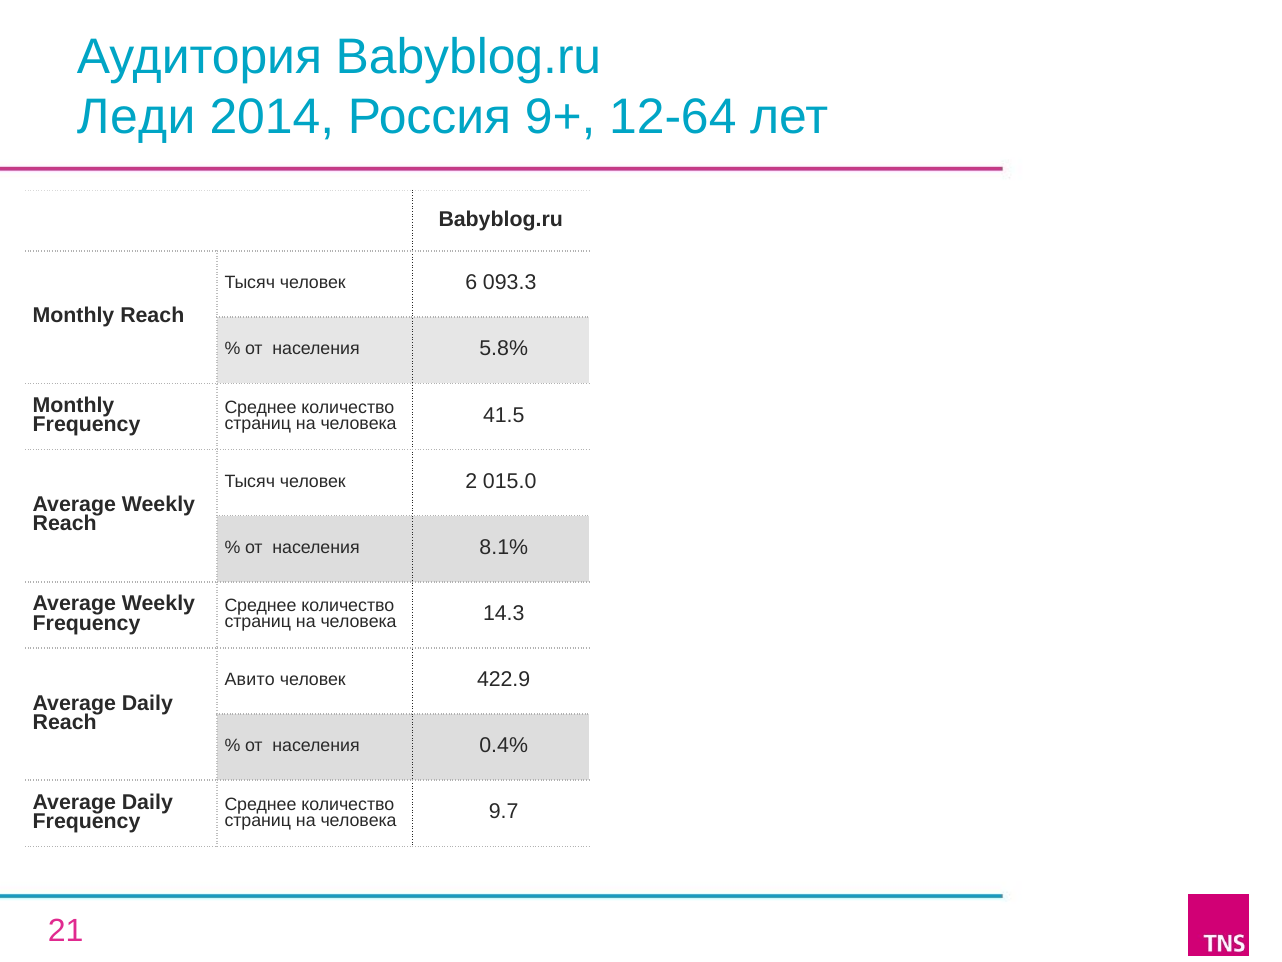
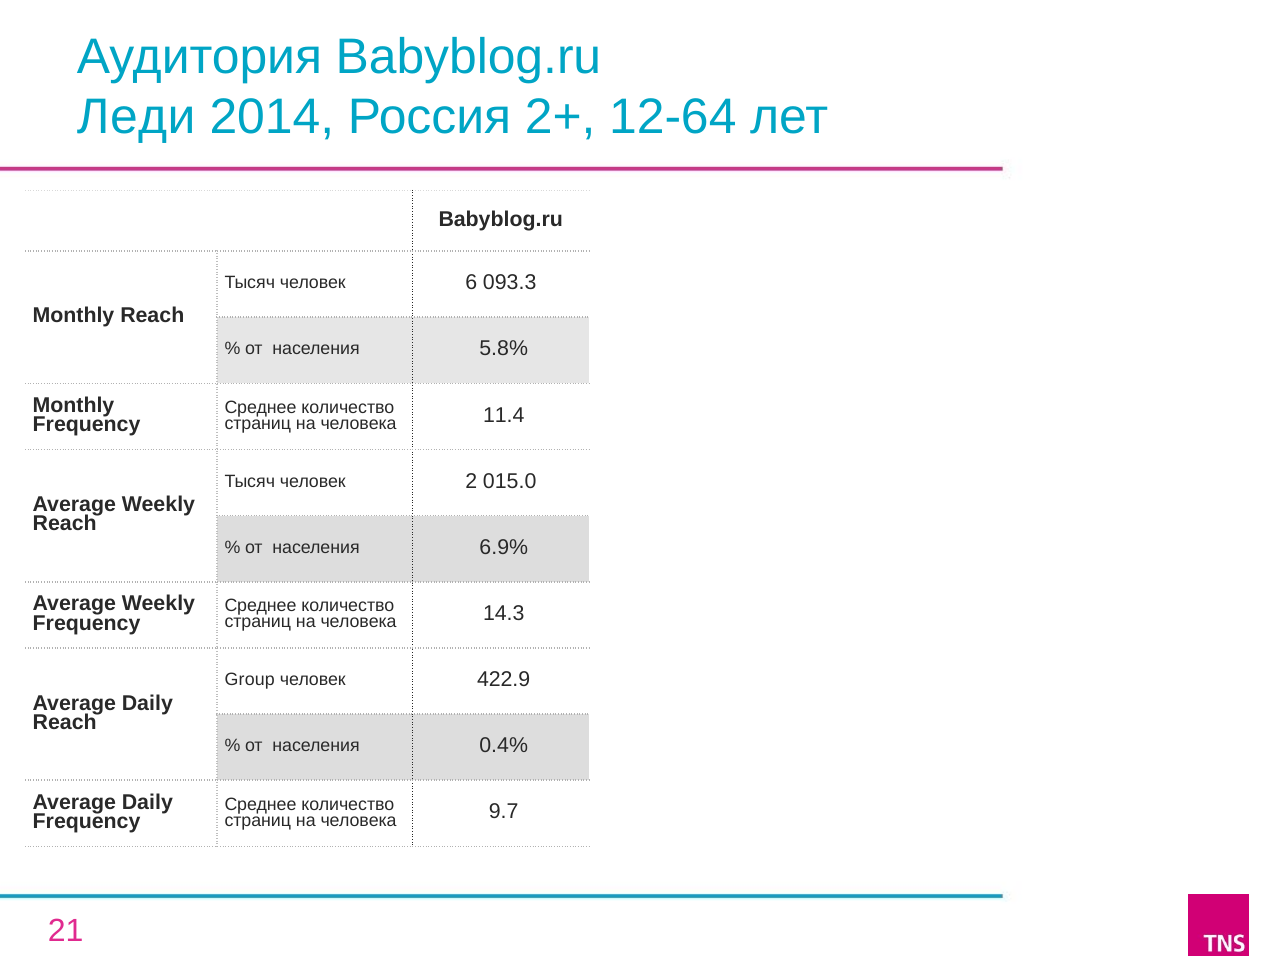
9+: 9+ -> 2+ (560, 117)
41.5: 41.5 -> 11.4 (504, 415)
8.1%: 8.1% -> 6.9% (504, 547)
Авито: Авито -> Group (250, 679)
